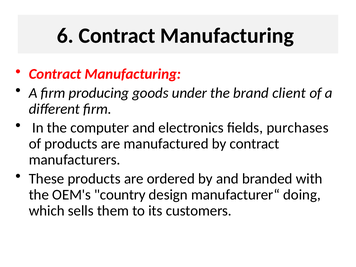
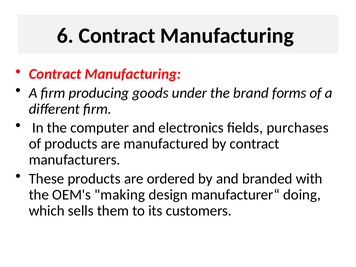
client: client -> forms (289, 93)
country: country -> making (120, 195)
